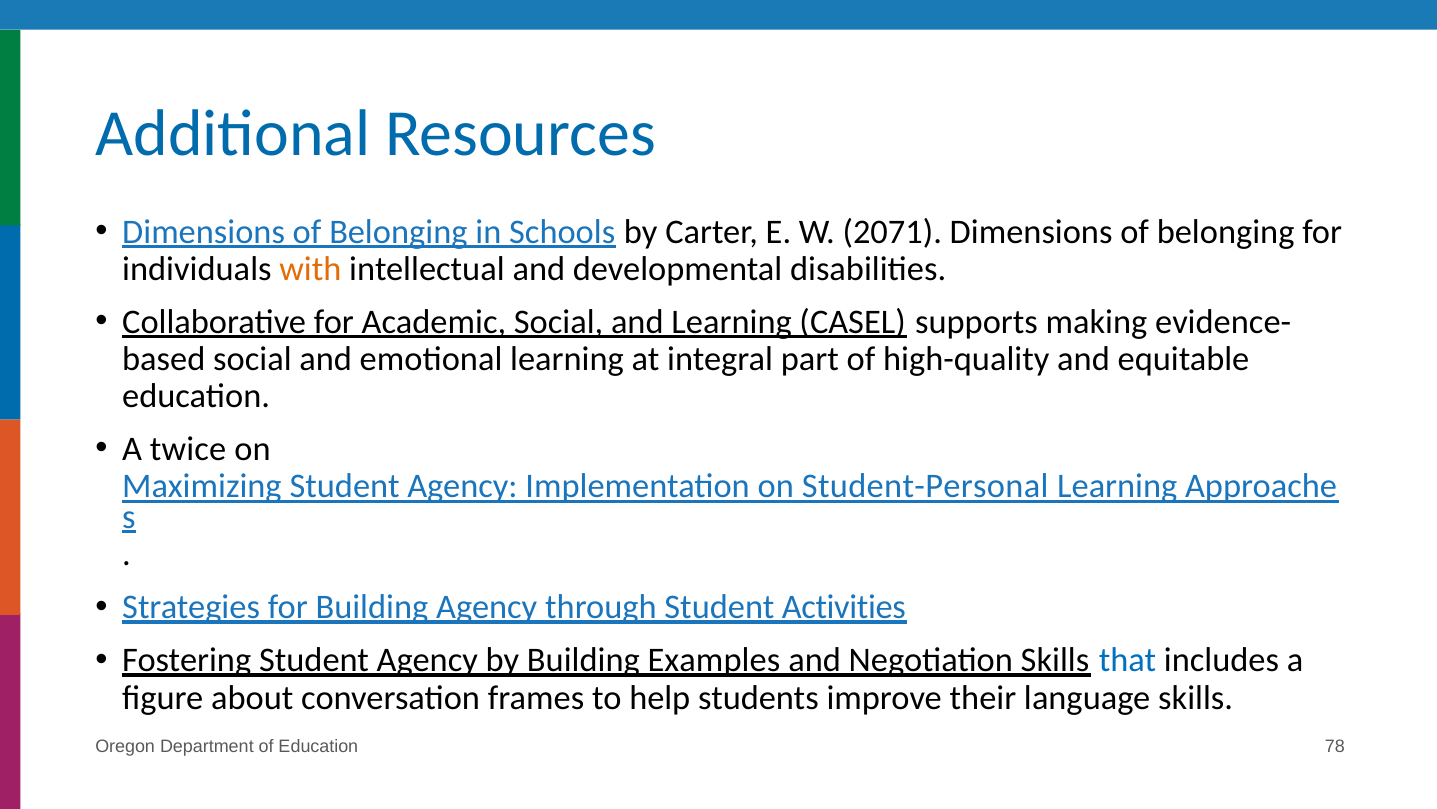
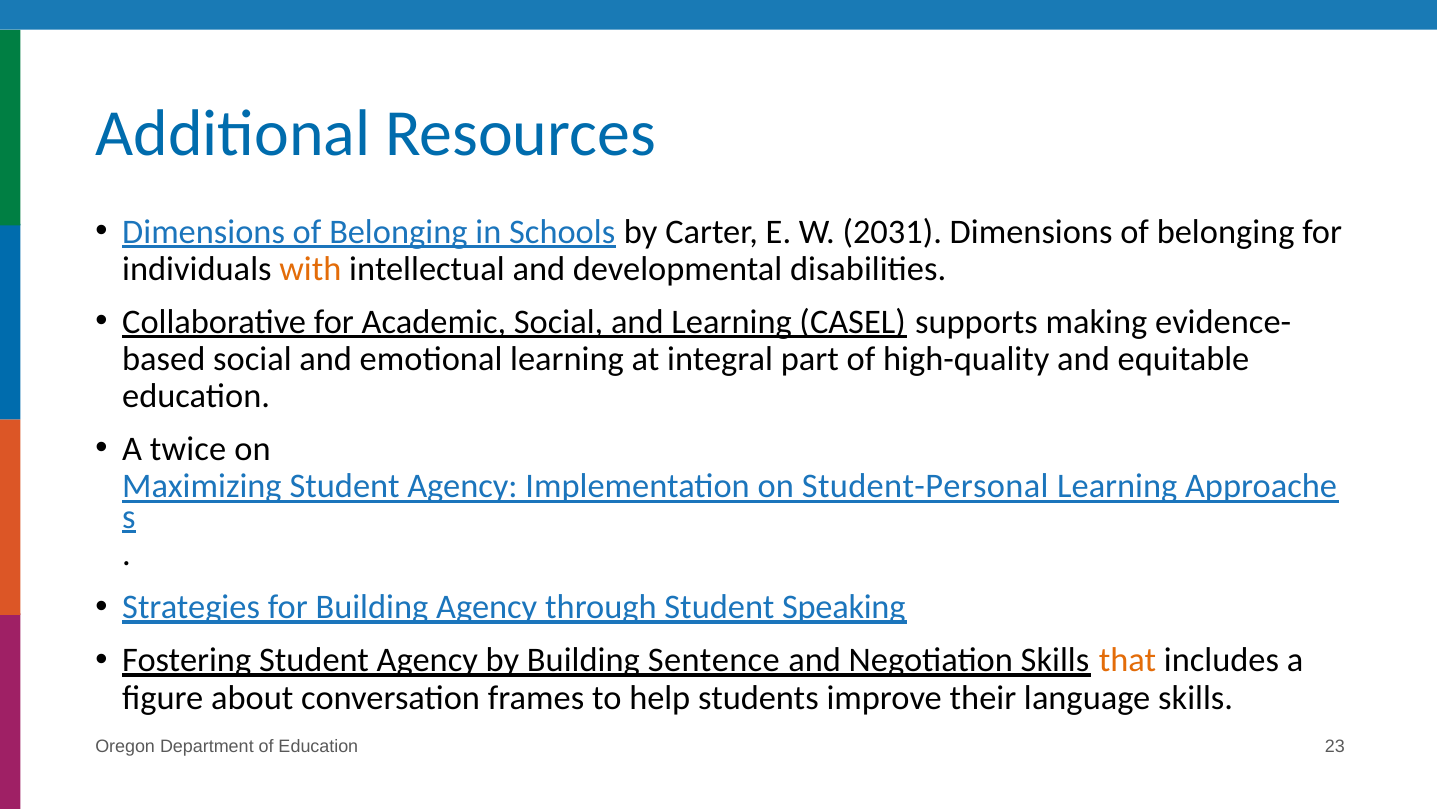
2071: 2071 -> 2031 (892, 232)
Activities: Activities -> Speaking (844, 607)
Examples: Examples -> Sentence (714, 660)
that colour: blue -> orange (1128, 660)
78: 78 -> 23 (1335, 746)
